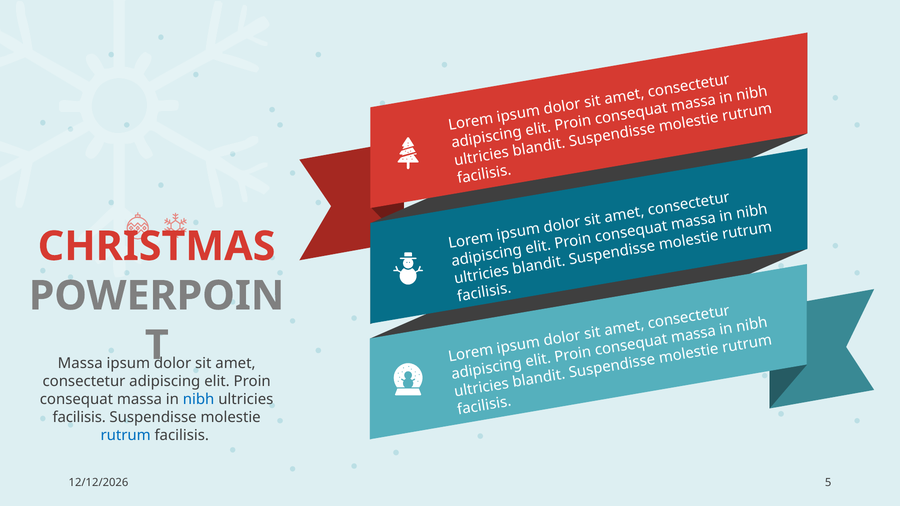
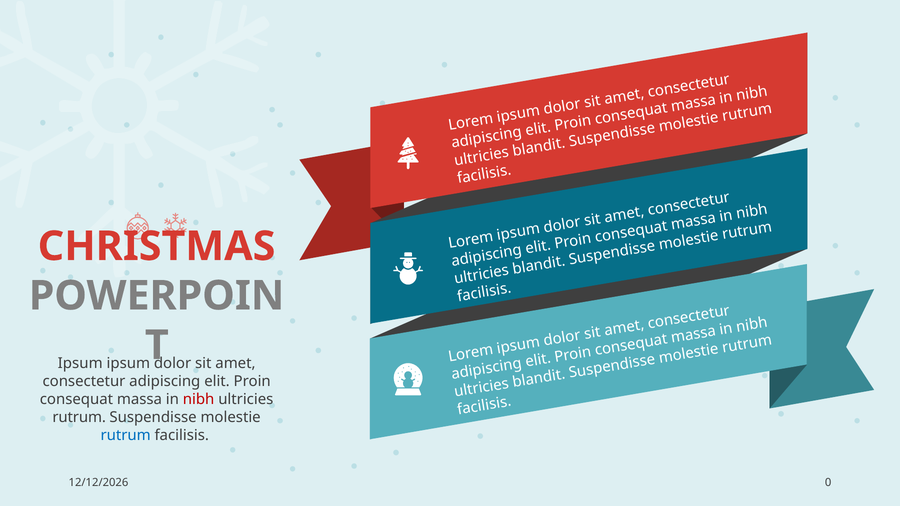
Massa: Massa -> Ipsum (80, 364)
nibh colour: blue -> red (199, 400)
facilisis: facilisis -> rutrum (79, 418)
5: 5 -> 0 (828, 483)
